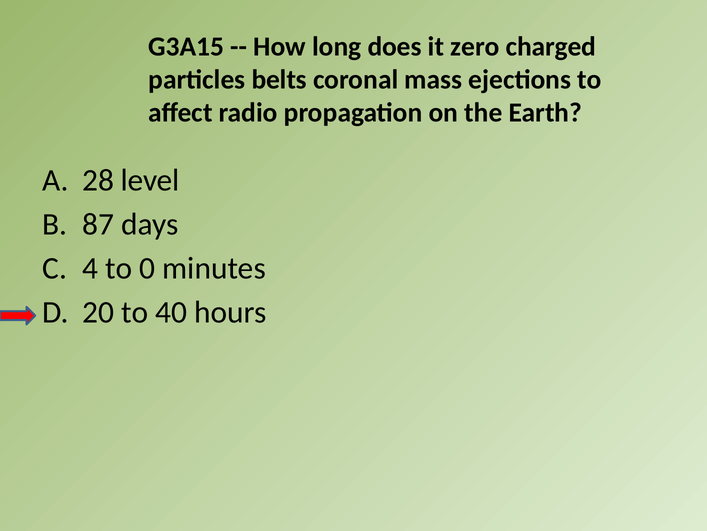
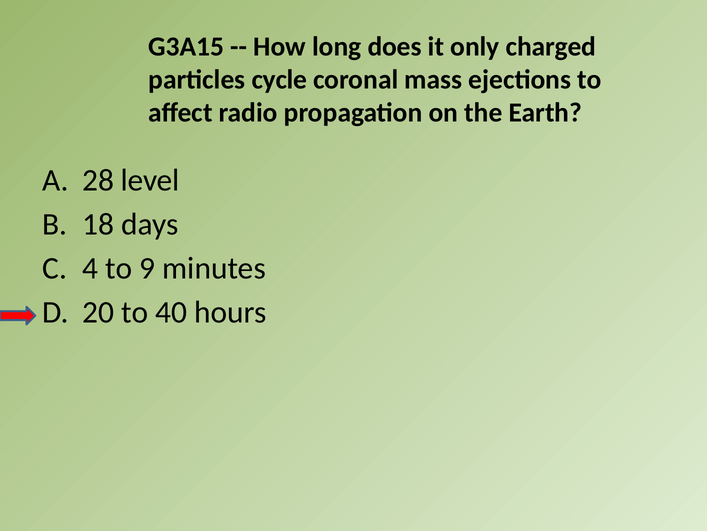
zero: zero -> only (475, 47)
belts: belts -> cycle (279, 80)
87: 87 -> 18 (98, 224)
0: 0 -> 9 (147, 268)
